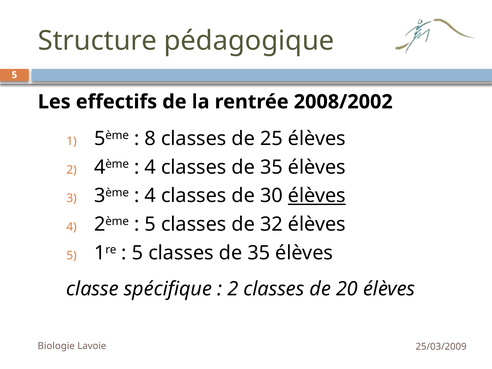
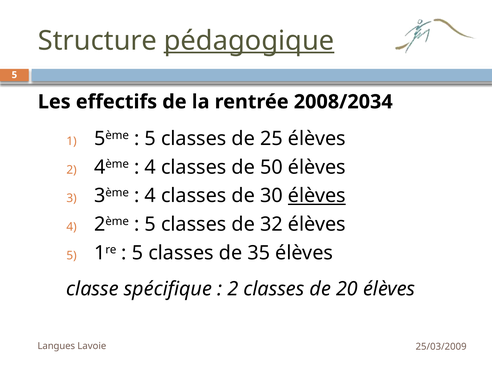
pédagogique underline: none -> present (249, 41)
2008/2002: 2008/2002 -> 2008/2034 (343, 102)
8: 8 -> 5 (150, 139)
4 classes de 35: 35 -> 50 (271, 167)
Biologie: Biologie -> Langues (56, 346)
